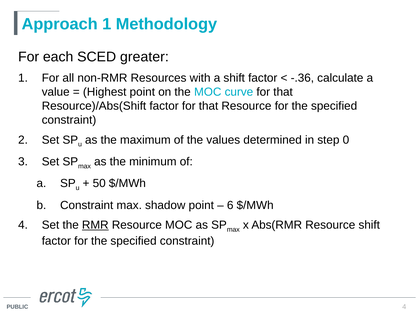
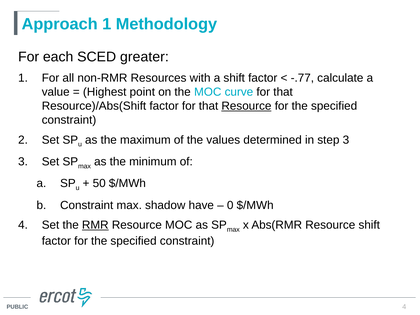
-.36: -.36 -> -.77 (302, 78)
Resource underline: none -> present (246, 106)
step 0: 0 -> 3 (346, 140)
shadow point: point -> have (201, 205)
6: 6 -> 0 (230, 205)
